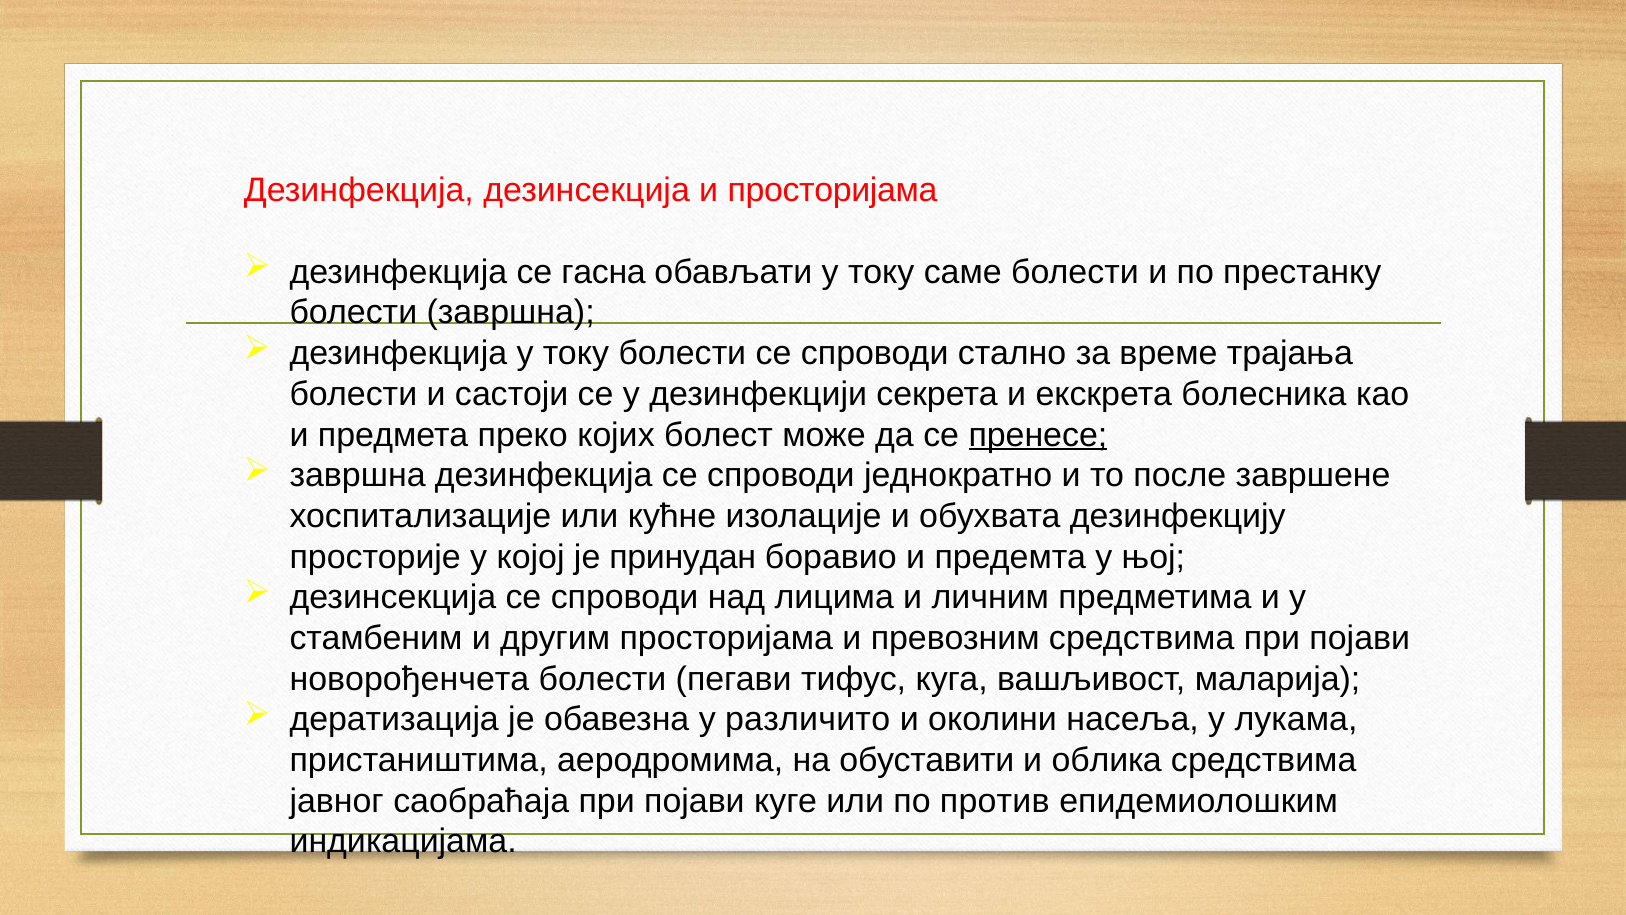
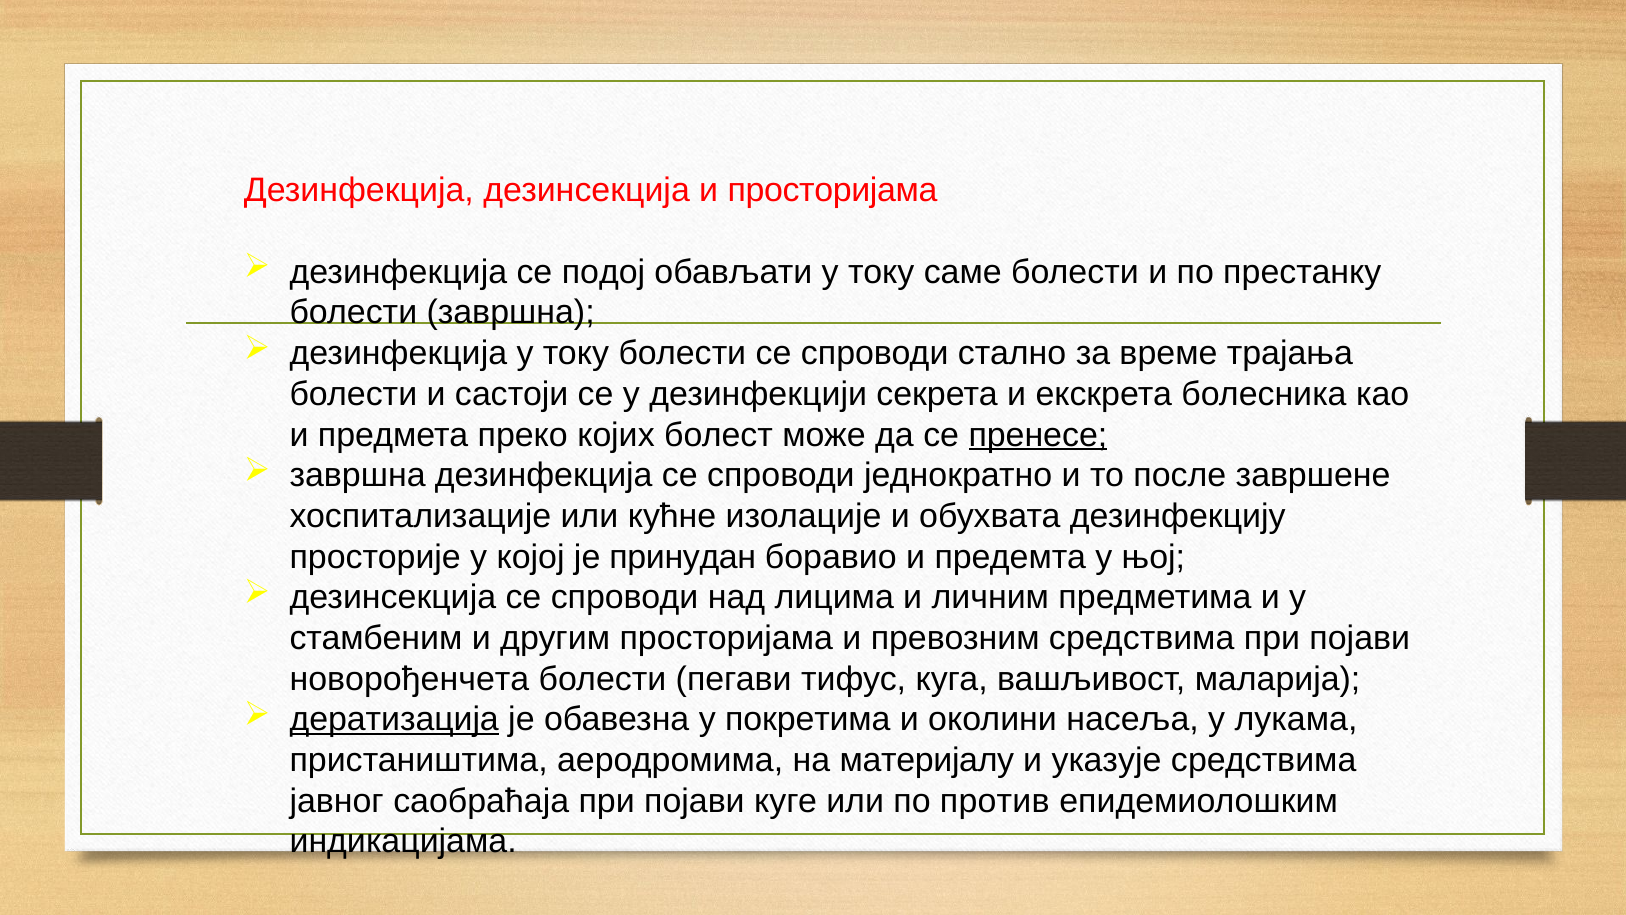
гасна: гасна -> подој (603, 272)
дератизација underline: none -> present (394, 719)
различито: различито -> покретима (808, 719)
обуставити: обуставити -> материјалу (927, 760)
облика: облика -> указује (1107, 760)
